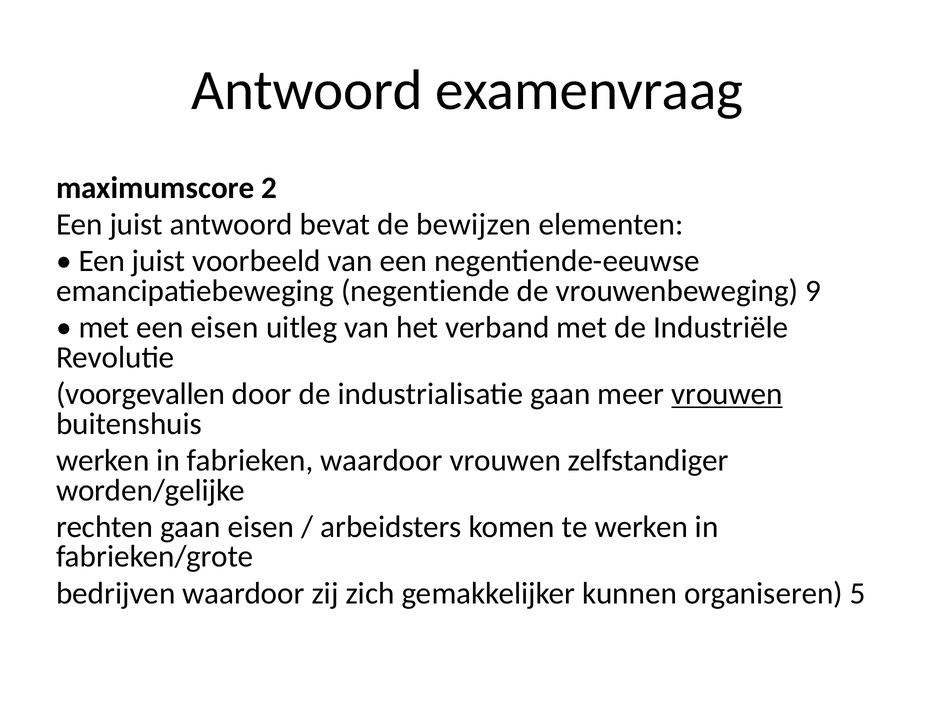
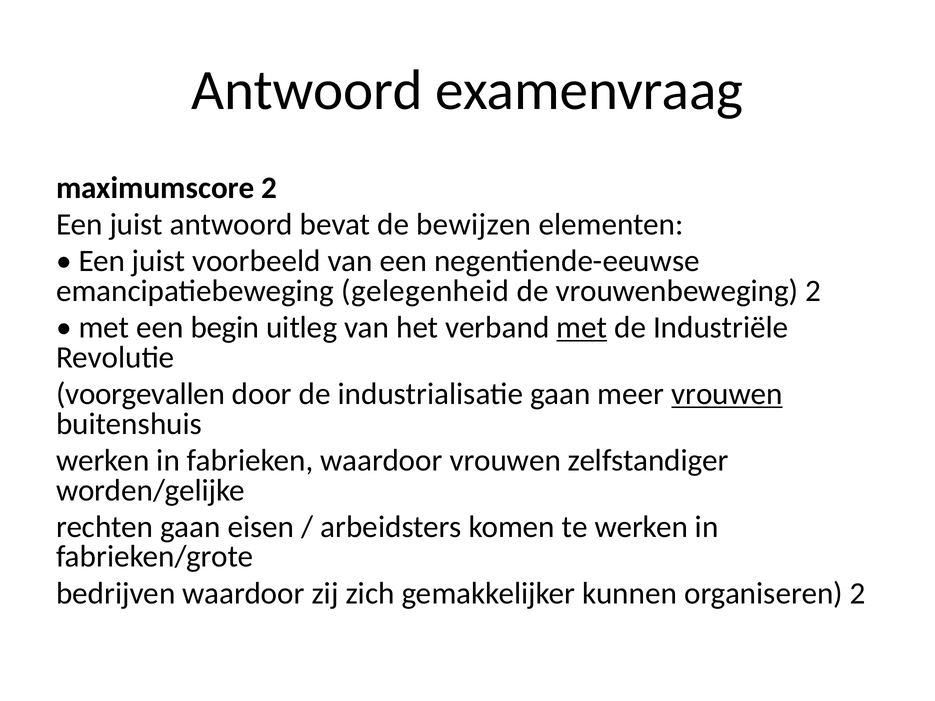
negentiende: negentiende -> gelegenheid (425, 291)
vrouwenbeweging 9: 9 -> 2 (813, 291)
een eisen: eisen -> begin (225, 328)
met underline: none -> present (582, 328)
organiseren 5: 5 -> 2 (858, 593)
